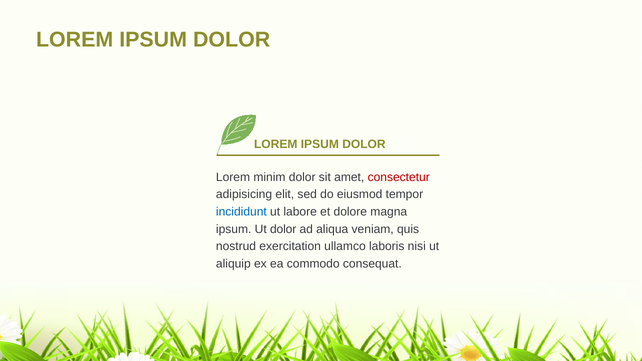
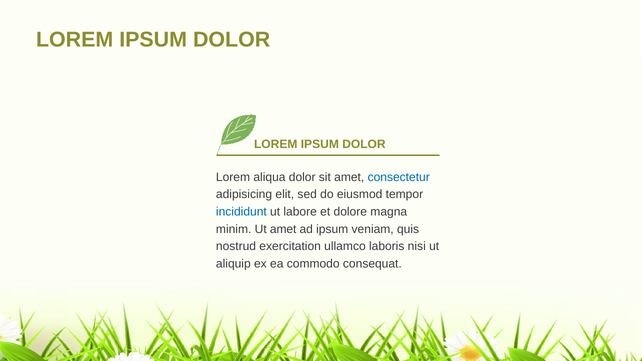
minim: minim -> aliqua (269, 177)
consectetur colour: red -> blue (399, 177)
ipsum: ipsum -> minim (234, 229)
Ut dolor: dolor -> amet (283, 229)
ad aliqua: aliqua -> ipsum (332, 229)
